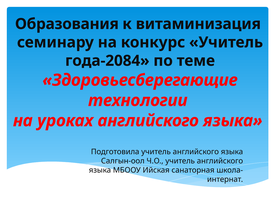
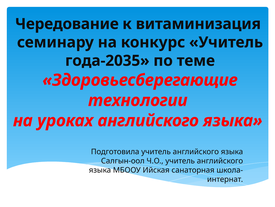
Образования: Образования -> Чередование (67, 24)
года-2084: года-2084 -> года-2035 (107, 61)
